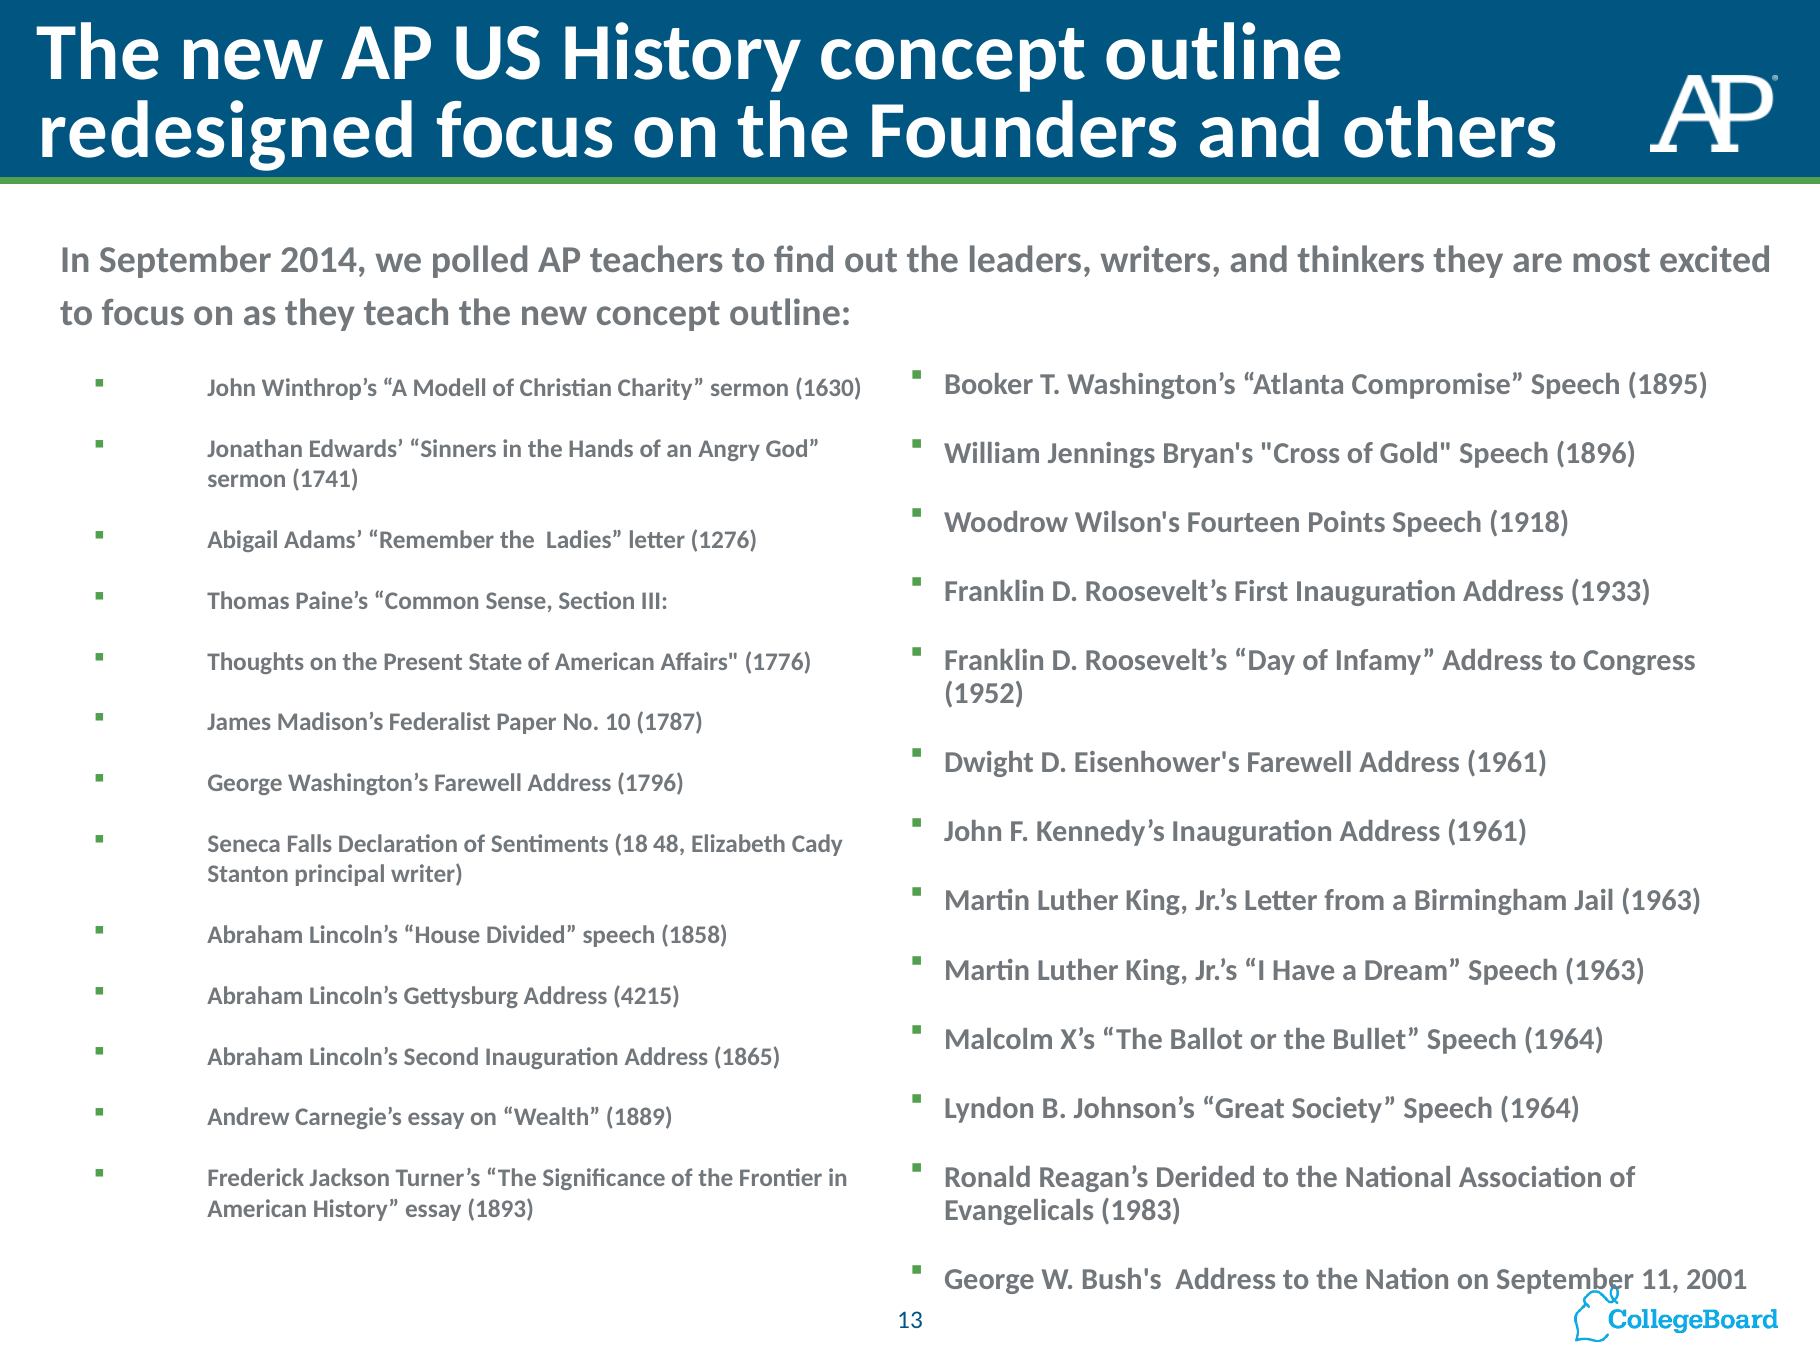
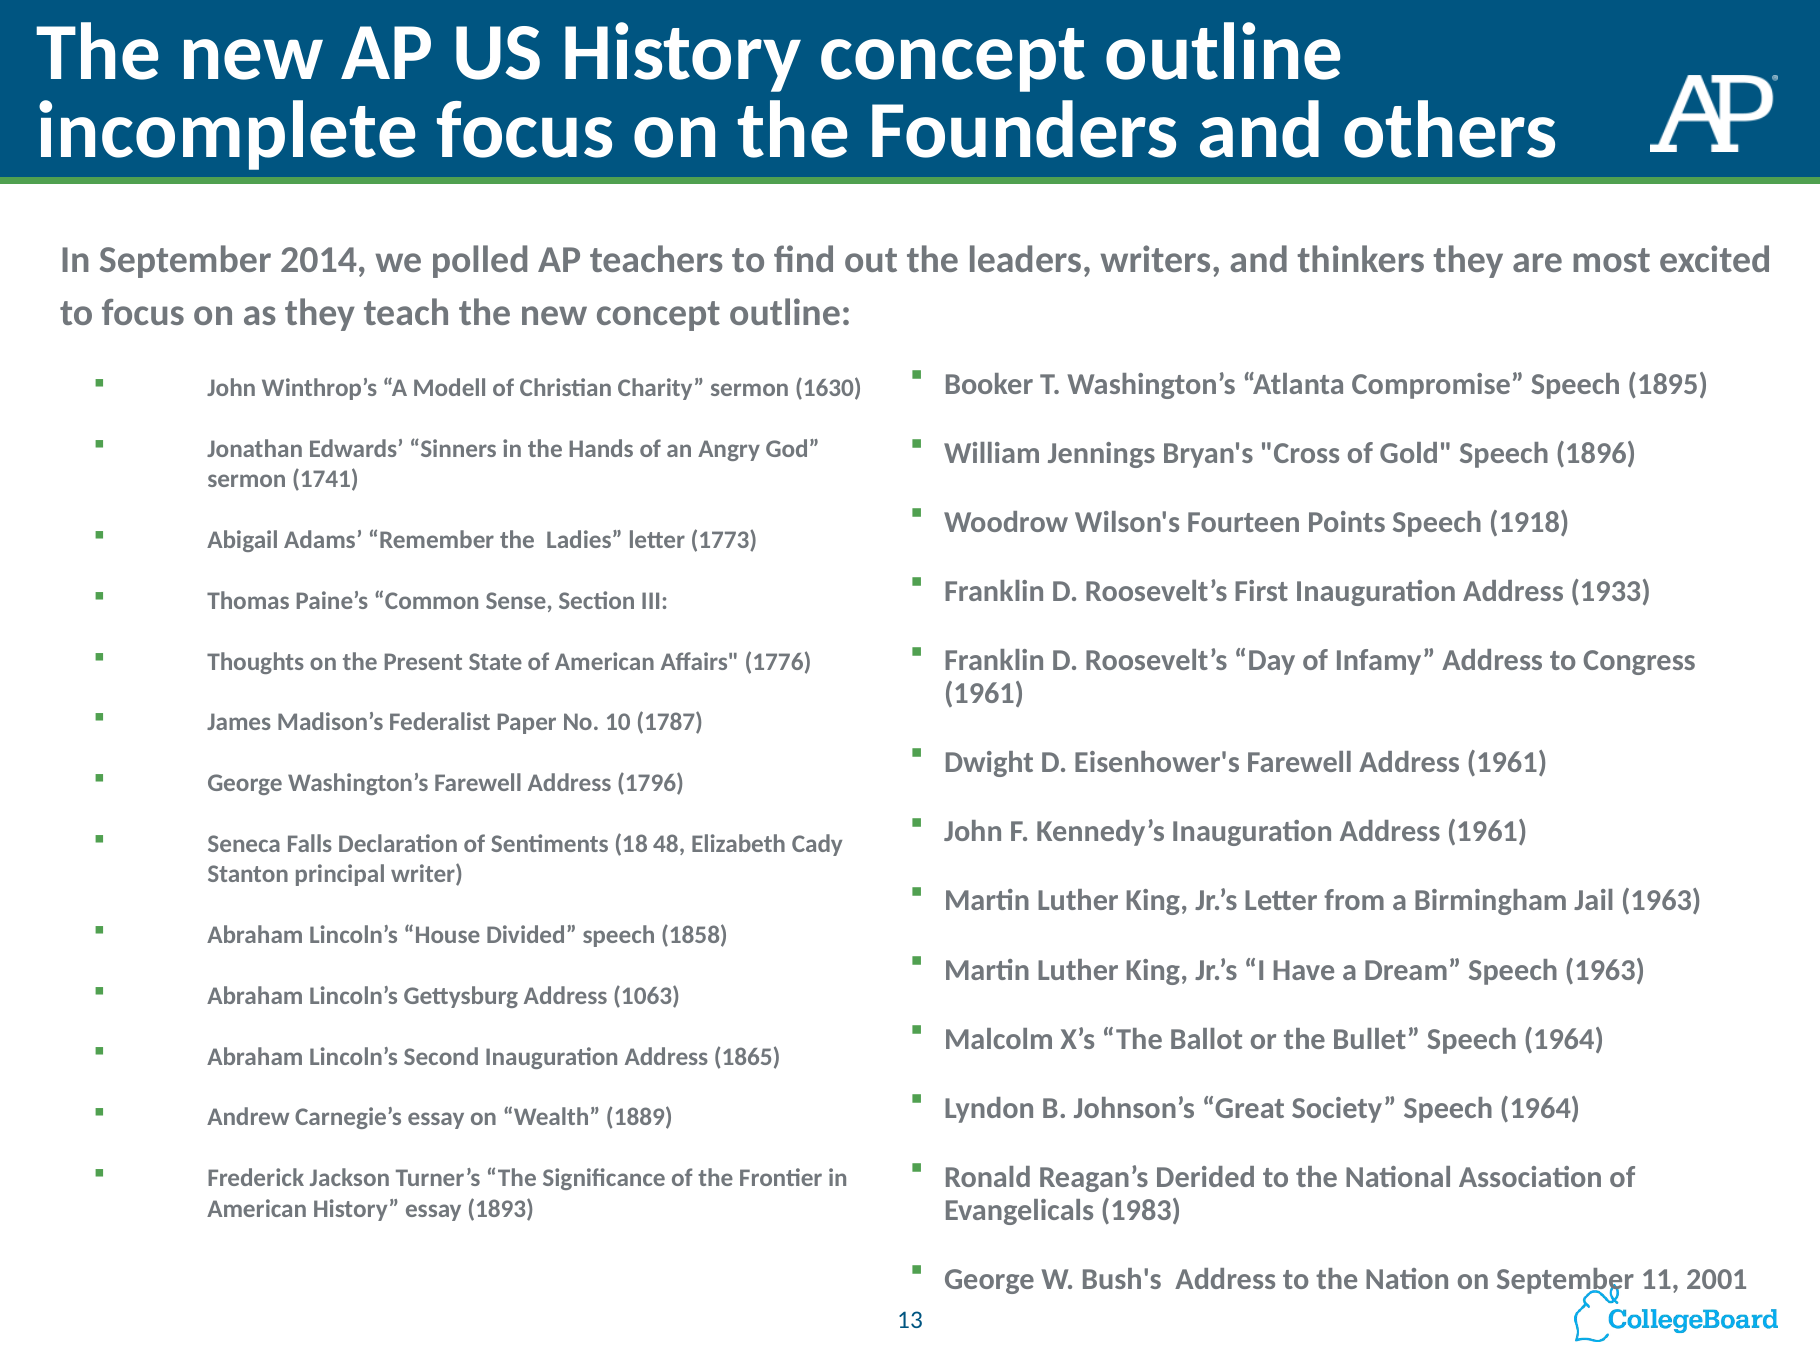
redesigned: redesigned -> incomplete (228, 131)
1276: 1276 -> 1773 (724, 540)
1952: 1952 -> 1961 (984, 693)
4215: 4215 -> 1063 (647, 996)
